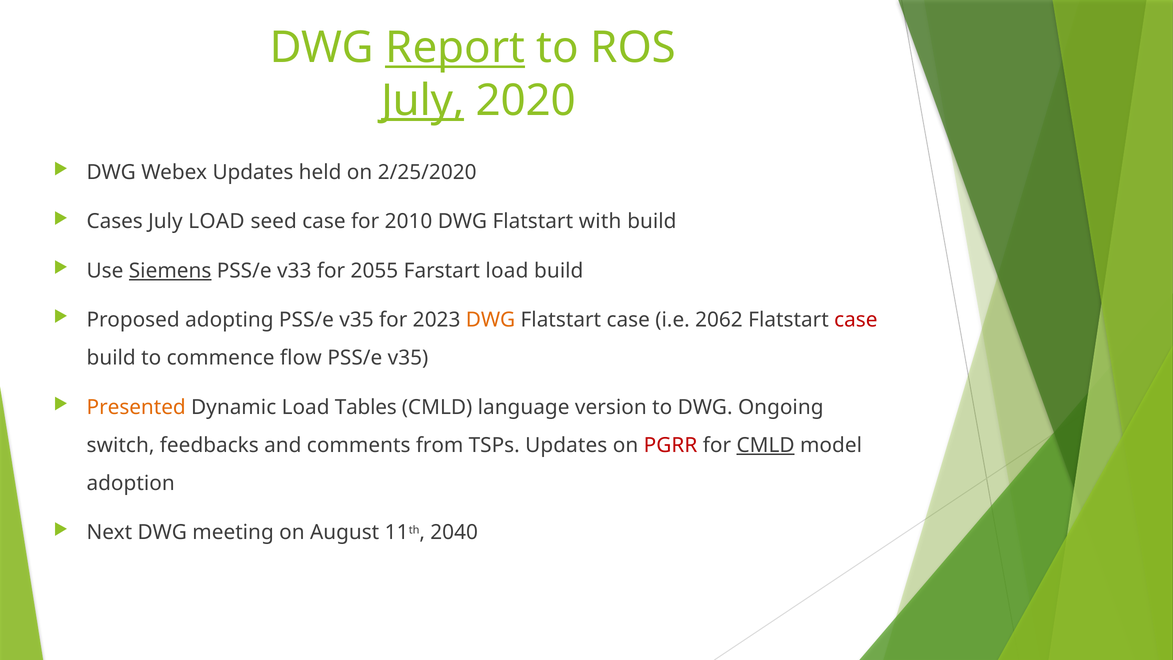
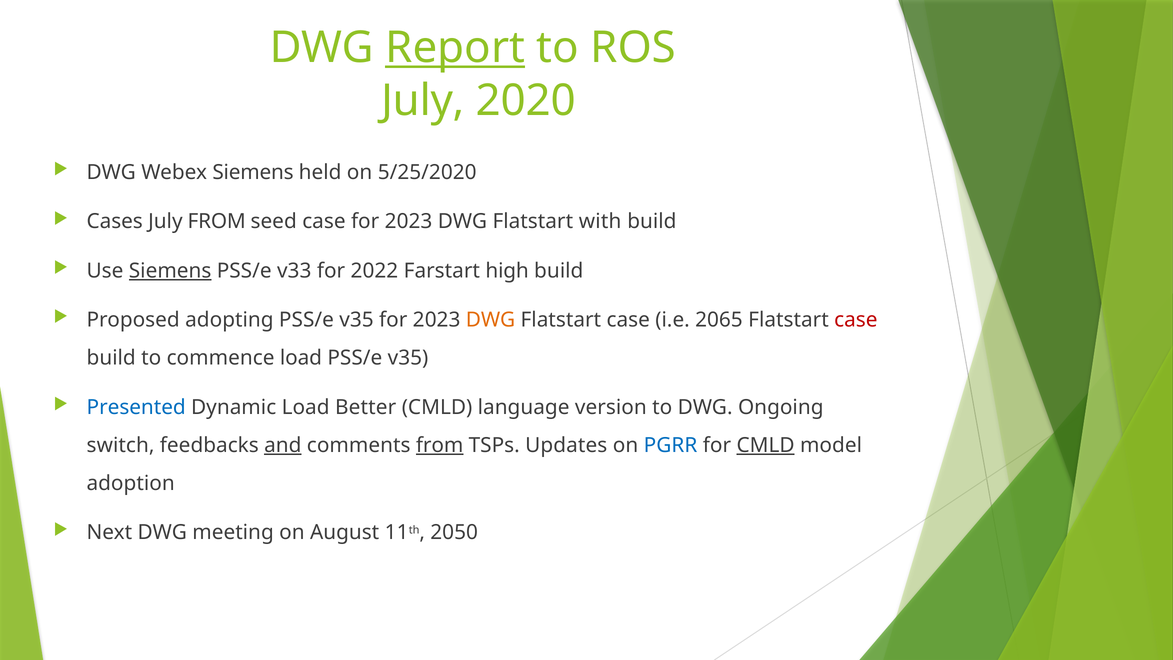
July underline: present -> none (423, 101)
Webex Updates: Updates -> Siemens (253, 172)
2/25/2020: 2/25/2020 -> 5/25/2020 (427, 172)
July LOAD: LOAD -> FROM (217, 222)
case for 2010: 2010 -> 2023 (409, 222)
2055: 2055 -> 2022 (374, 271)
Farstart load: load -> high (507, 271)
2062: 2062 -> 2065 (719, 320)
commence flow: flow -> load (301, 358)
Presented colour: orange -> blue (136, 407)
Tables: Tables -> Better (366, 407)
and underline: none -> present (283, 445)
from underline: none -> present (440, 445)
PGRR colour: red -> blue (671, 445)
2040: 2040 -> 2050 (454, 532)
